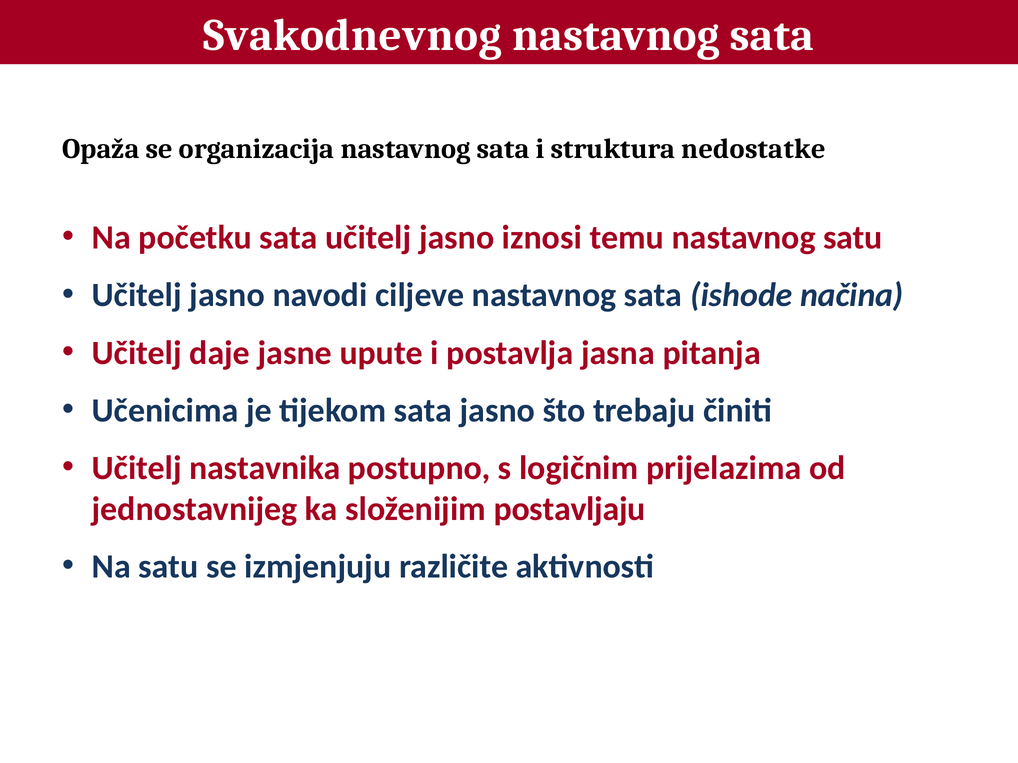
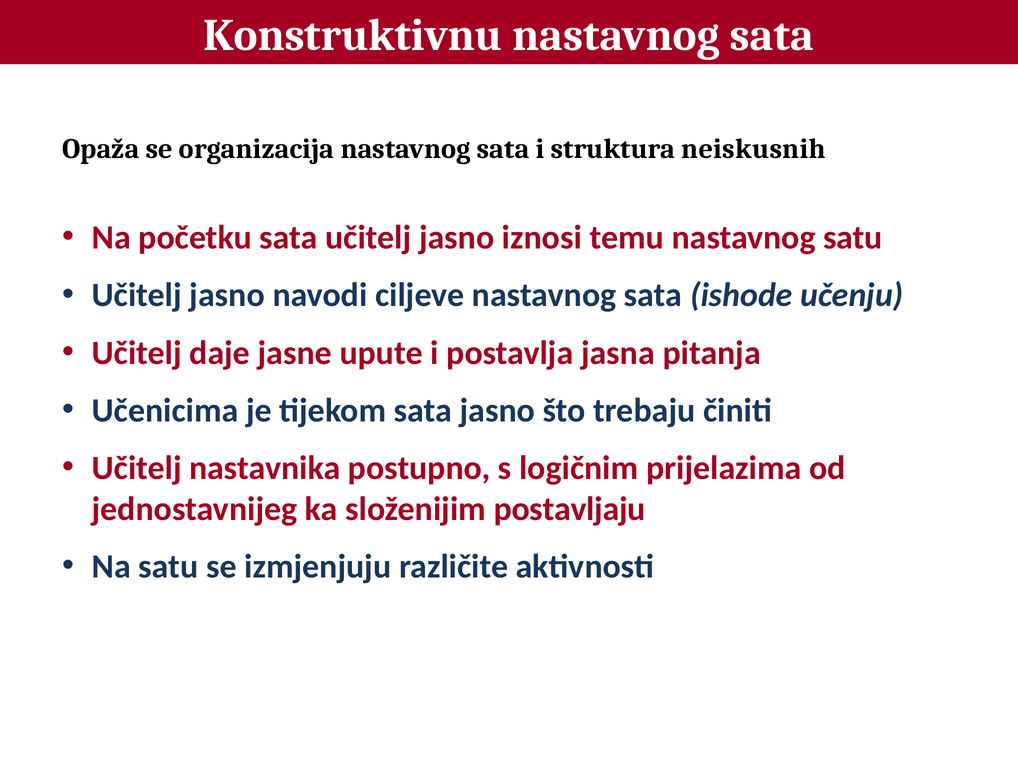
Svakodnevnog: Svakodnevnog -> Konstruktivnu (353, 35)
nedostatke: nedostatke -> neiskusnih (753, 149)
načina: načina -> učenju (852, 295)
